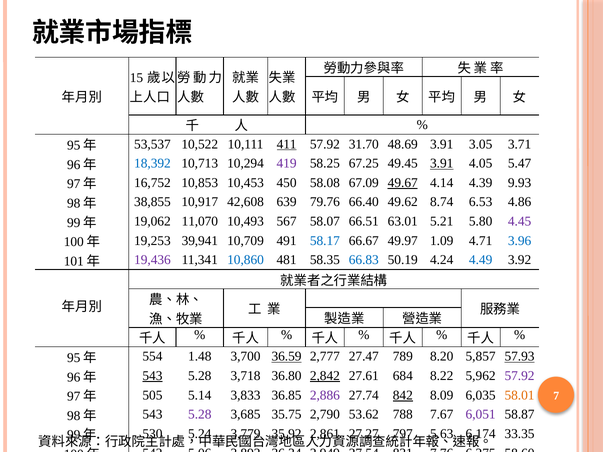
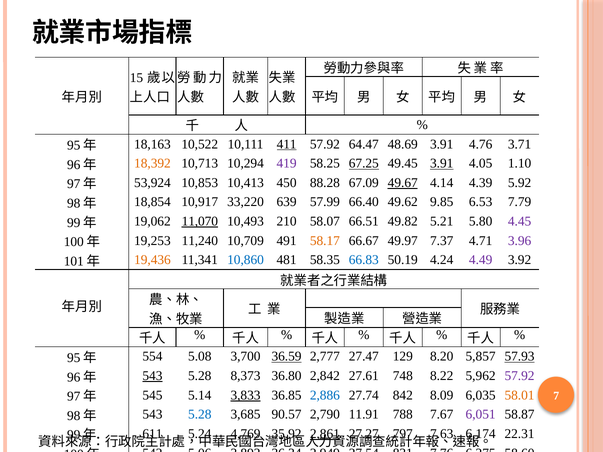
53,537: 53,537 -> 18,163 (152, 144)
31.70: 31.70 -> 64.47 (364, 144)
3.05: 3.05 -> 4.76 (481, 144)
18,392 colour: blue -> orange (152, 163)
67.25 underline: none -> present (364, 163)
5.47: 5.47 -> 1.10 (520, 163)
16,752: 16,752 -> 53,924 (152, 183)
10,453: 10,453 -> 10,413 (246, 183)
58.08: 58.08 -> 88.28 (325, 183)
9.93: 9.93 -> 5.92 (520, 183)
38,855: 38,855 -> 18,854 (152, 202)
42,608: 42,608 -> 33,220 (246, 202)
79.76: 79.76 -> 57.99 (325, 202)
8.74: 8.74 -> 9.85 (442, 202)
4.86: 4.86 -> 7.79 (520, 202)
11,070 underline: none -> present (200, 221)
567: 567 -> 210 (287, 221)
63.01: 63.01 -> 49.82 (403, 221)
39,941: 39,941 -> 11,240 (200, 241)
58.17 colour: blue -> orange (325, 241)
1.09: 1.09 -> 7.37 (442, 241)
3.96 colour: blue -> purple (520, 241)
19,436 colour: purple -> orange (152, 260)
4.49 colour: blue -> purple (481, 260)
1.48: 1.48 -> 5.08 (200, 357)
789: 789 -> 129 (403, 357)
3,718: 3,718 -> 8,373 (246, 376)
2,842 underline: present -> none (325, 376)
684: 684 -> 748 (403, 376)
505: 505 -> 545 (152, 395)
3,833 underline: none -> present (246, 395)
2,886 colour: purple -> blue (325, 395)
842 underline: present -> none (403, 395)
5.28 colour: purple -> blue (200, 415)
35.75: 35.75 -> 90.57 (287, 415)
53.62: 53.62 -> 11.91 (364, 415)
530: 530 -> 611 (152, 434)
3,779: 3,779 -> 4,769 (246, 434)
2,861 underline: none -> present (325, 434)
5.63: 5.63 -> 7.63 (442, 434)
33.35: 33.35 -> 22.31 (520, 434)
